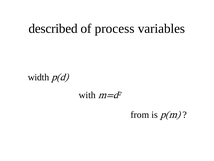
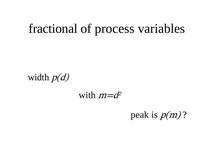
described: described -> fractional (53, 29)
from: from -> peak (140, 114)
